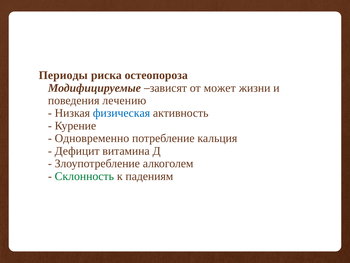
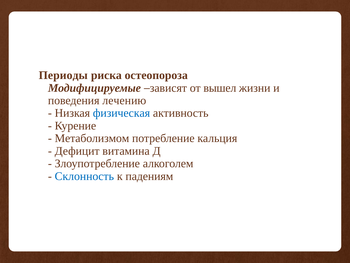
может: может -> вышел (220, 88)
Одновременно: Одновременно -> Метаболизмом (92, 138)
Склонность colour: green -> blue (84, 176)
